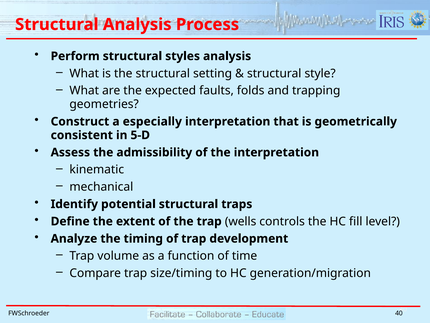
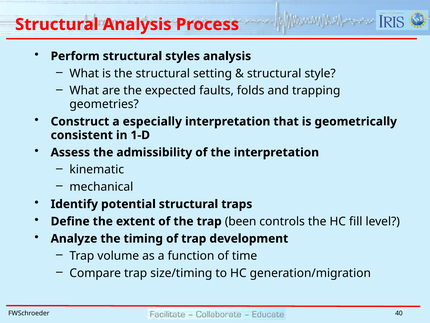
5-D: 5-D -> 1-D (140, 135)
wells: wells -> been (241, 221)
